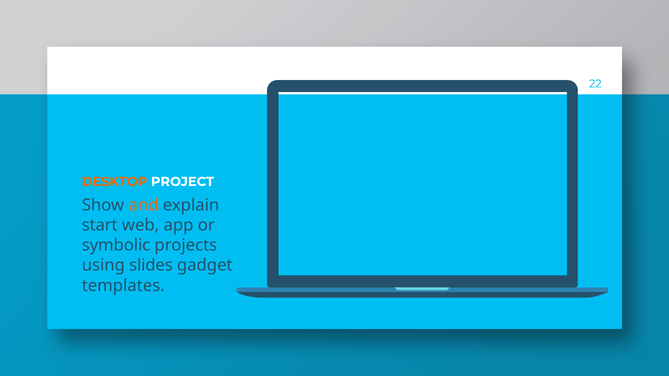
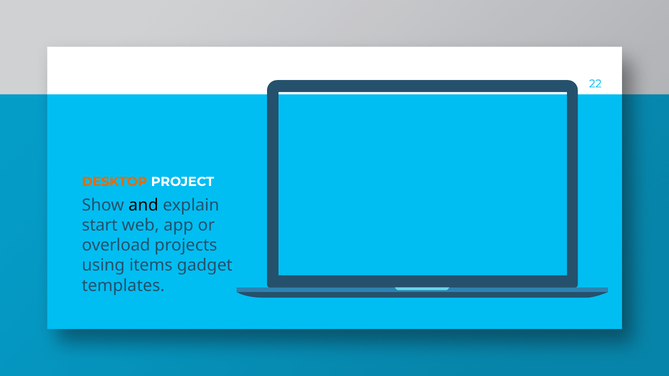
and colour: orange -> black (143, 205)
symbolic: symbolic -> overload (116, 246)
slides: slides -> items (151, 266)
